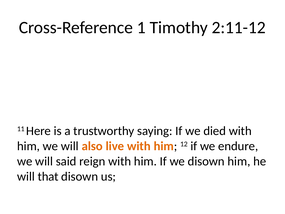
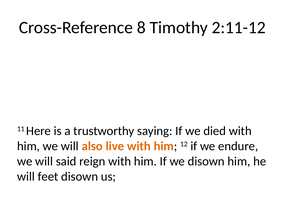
1: 1 -> 8 (141, 28)
that: that -> feet (48, 176)
